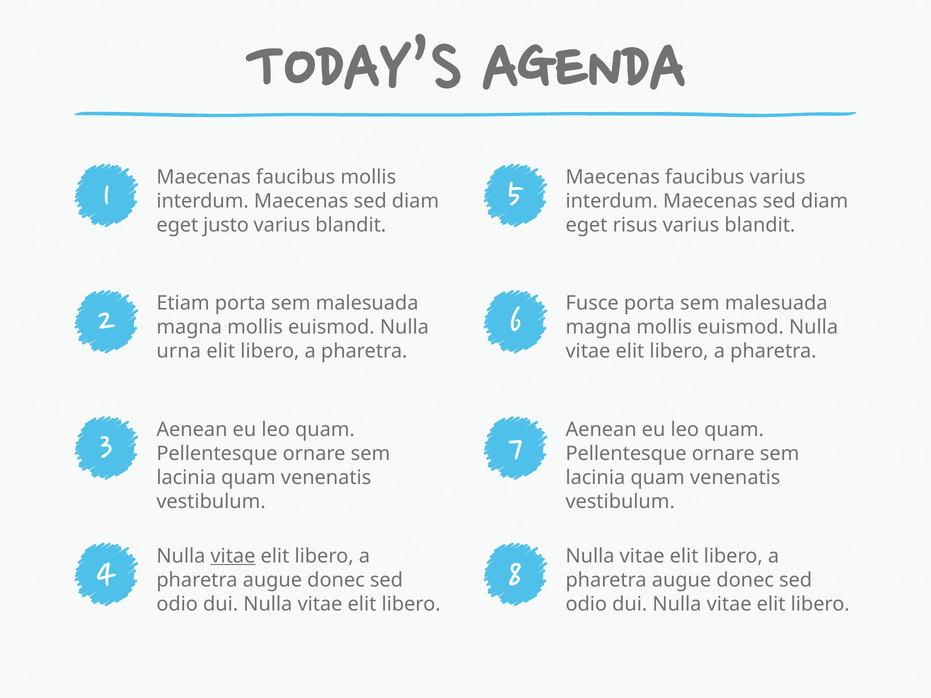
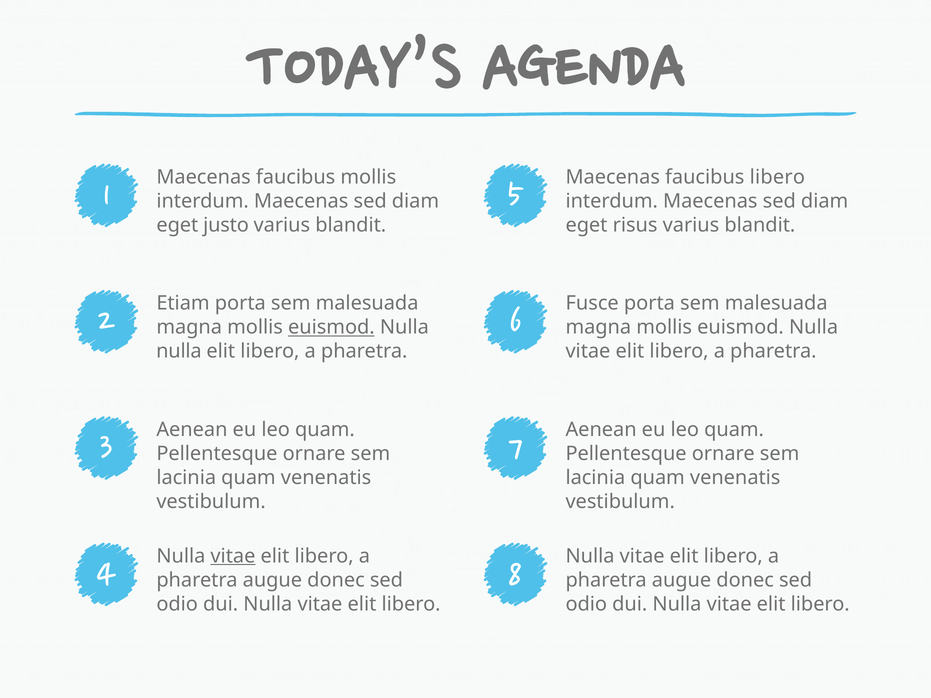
faucibus varius: varius -> libero (777, 177)
euismod underline: none -> present (331, 327)
urna: urna -> nulla (179, 351)
